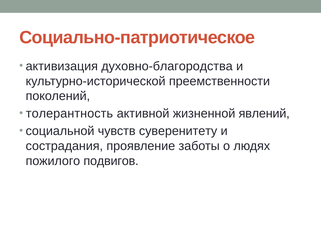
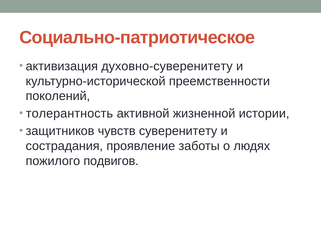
духовно-благородства: духовно-благородства -> духовно-суверенитету (167, 66)
явлений: явлений -> истории (264, 113)
социальной: социальной -> защитников (60, 131)
